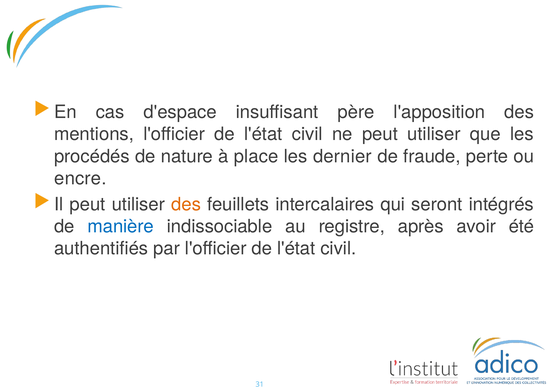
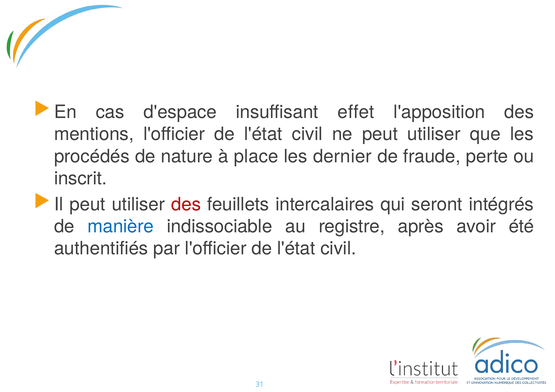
père: père -> effet (356, 112)
encre: encre -> inscrit (80, 179)
des colour: orange -> red (186, 205)
